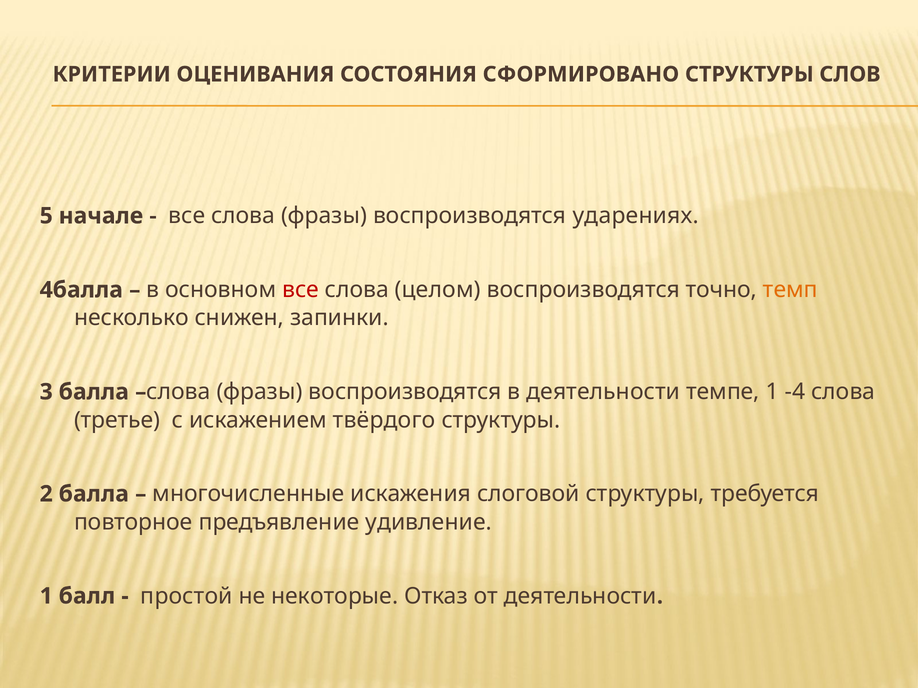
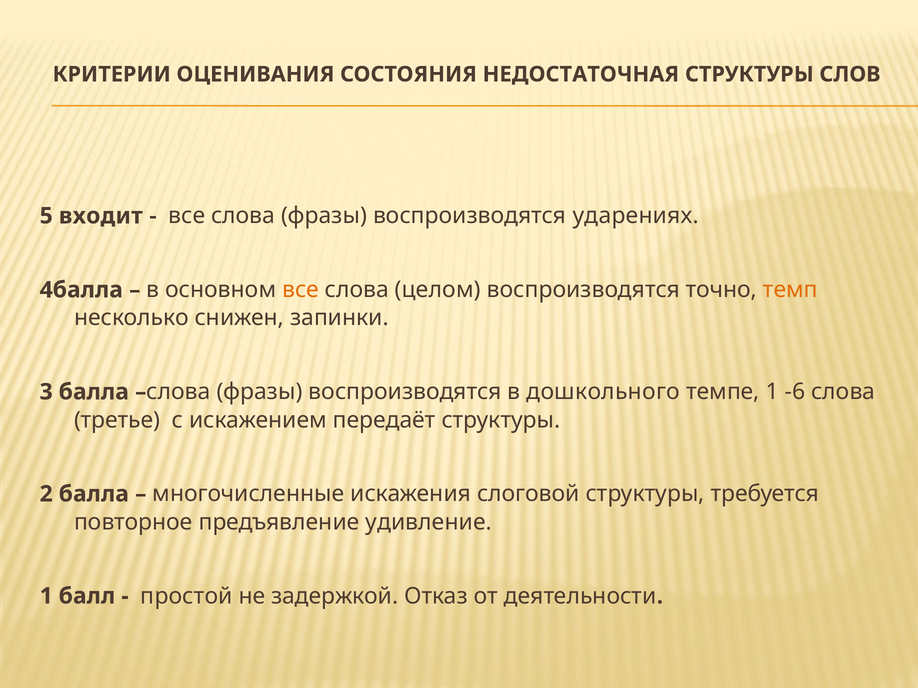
СФОРМИРОВАНО: СФОРМИРОВАНО -> НЕДОСТАТОЧНАЯ (581, 74)
начале: начале -> входит (101, 216)
все colour: red -> orange (301, 290)
в деятельности: деятельности -> дошкольного (603, 392)
-4: -4 -> -6 (795, 392)
твёрдого: твёрдого -> передаёт (384, 420)
некоторые: некоторые -> задержкой (335, 596)
